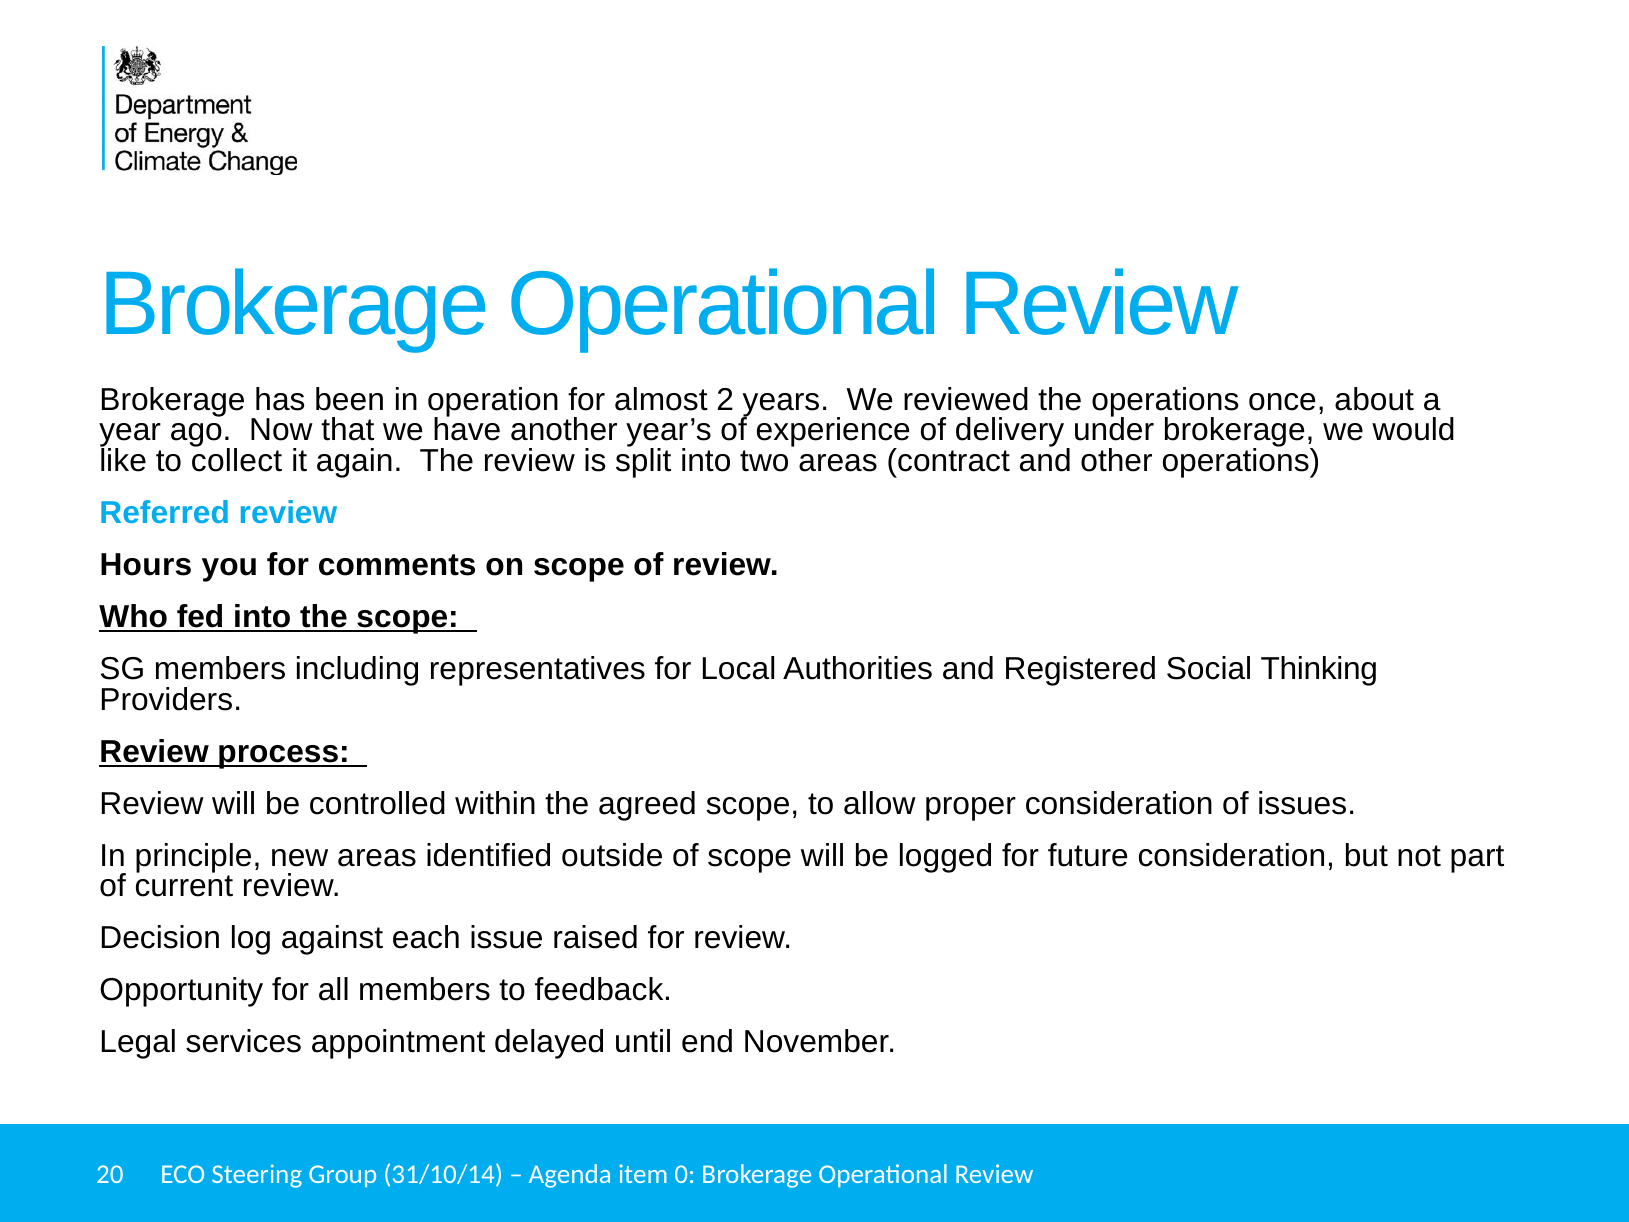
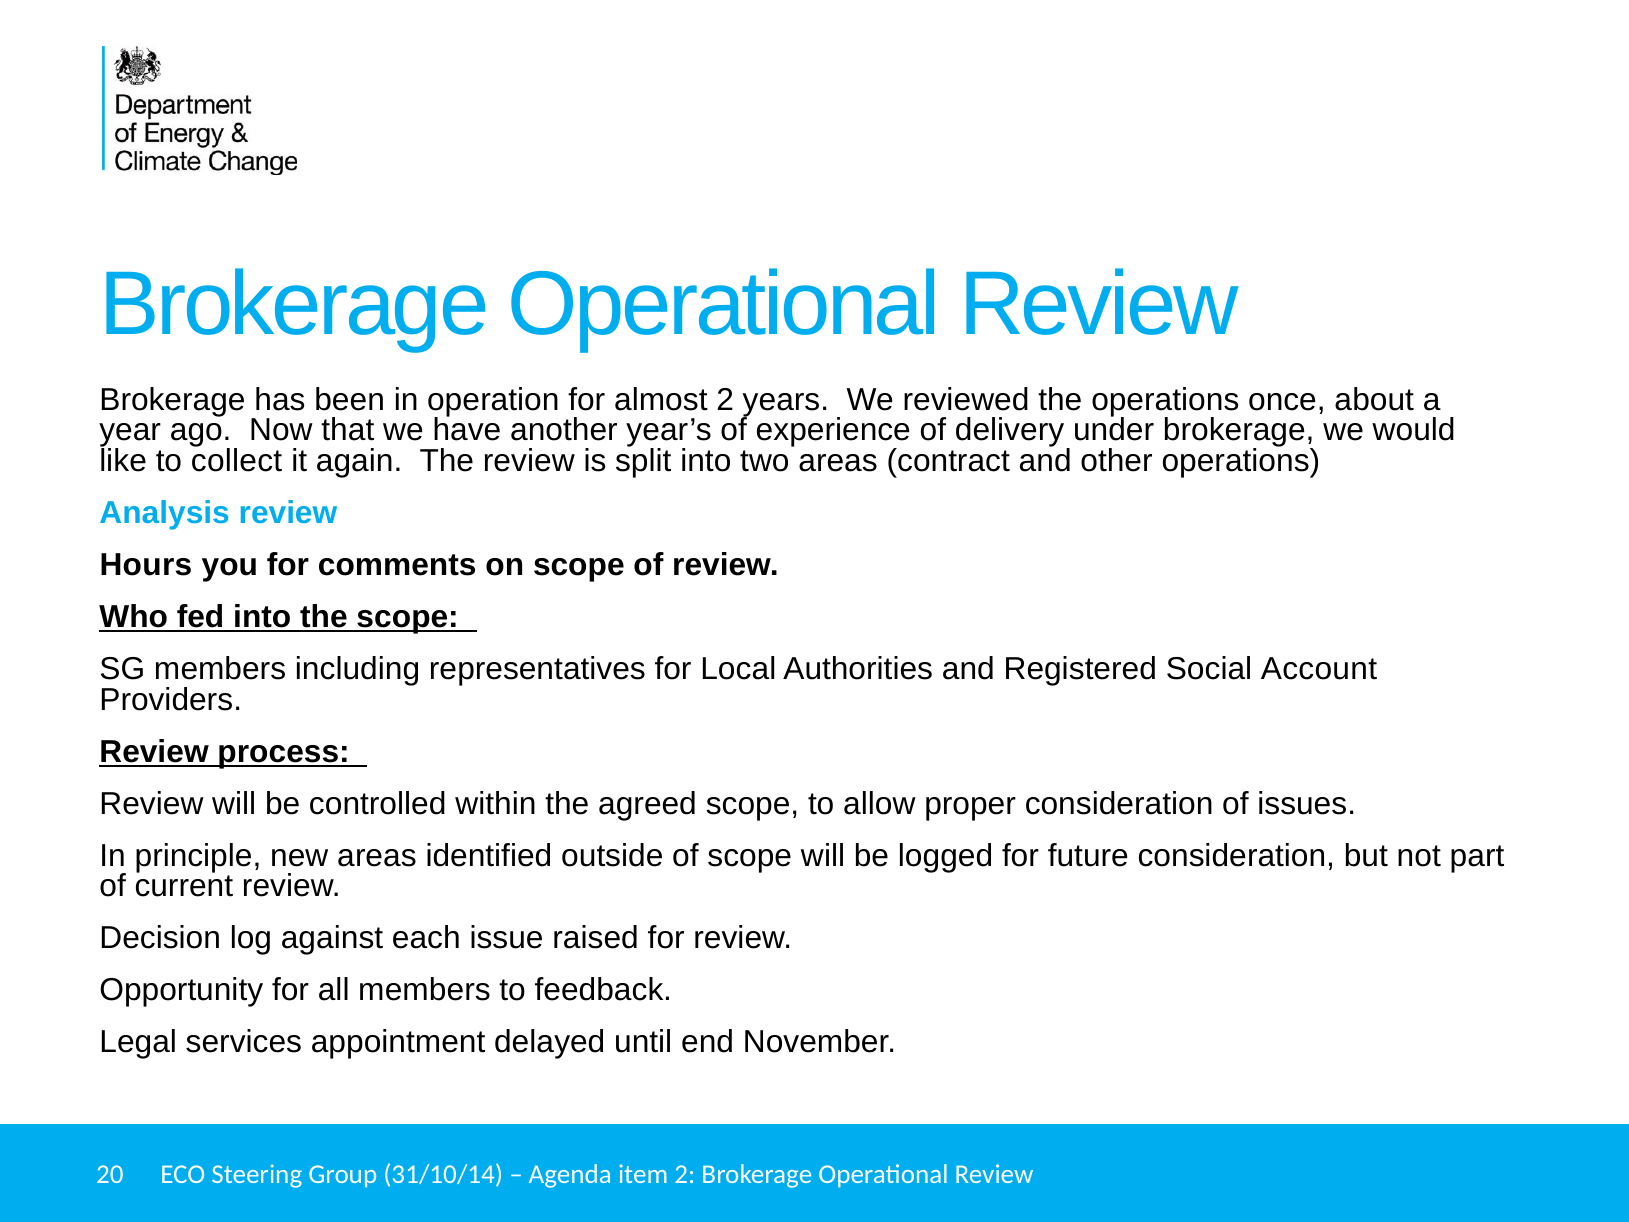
Referred: Referred -> Analysis (165, 513)
Thinking: Thinking -> Account (1319, 669)
item 0: 0 -> 2 (685, 1175)
